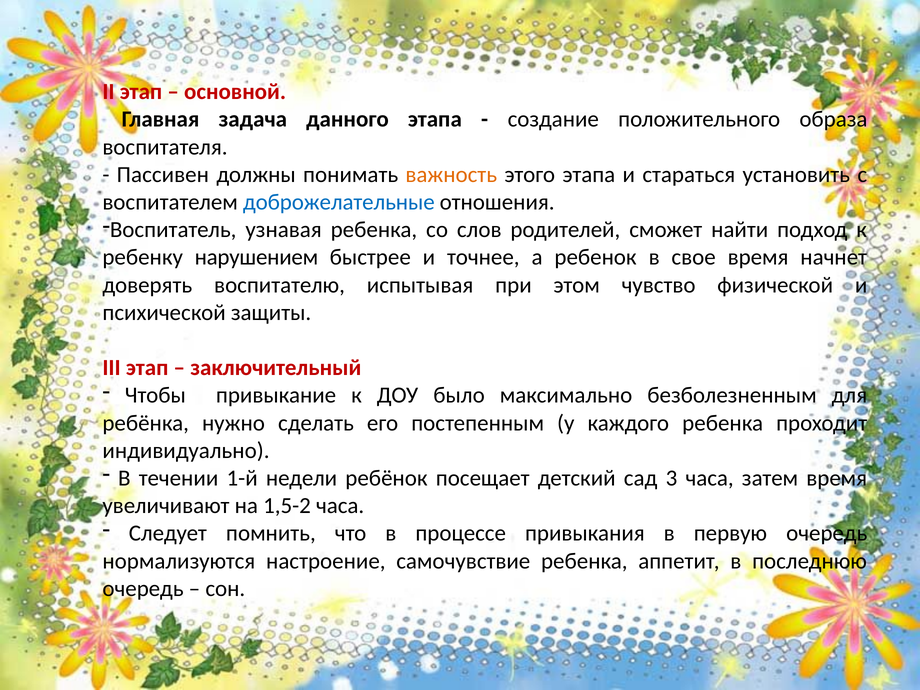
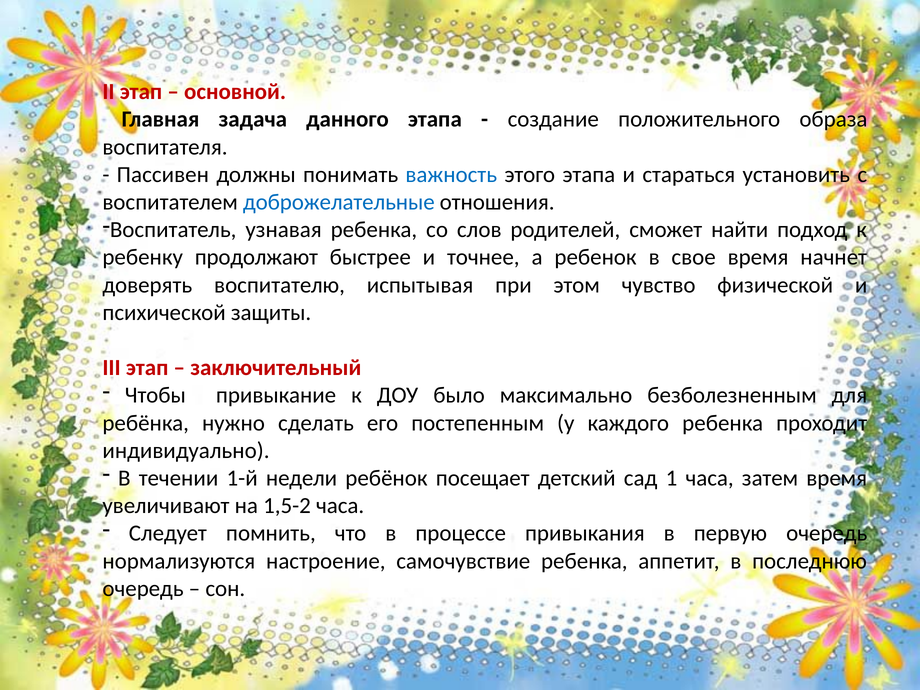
важность colour: orange -> blue (451, 175)
нарушением: нарушением -> продолжают (256, 257)
3: 3 -> 1 (671, 478)
